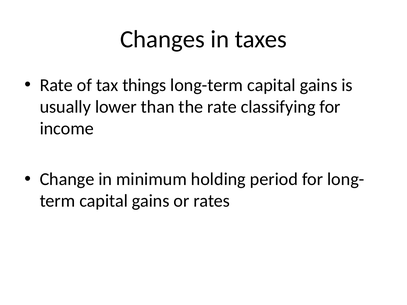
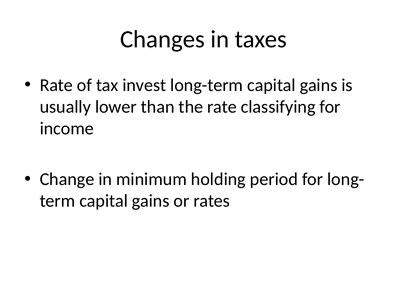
things: things -> invest (144, 85)
